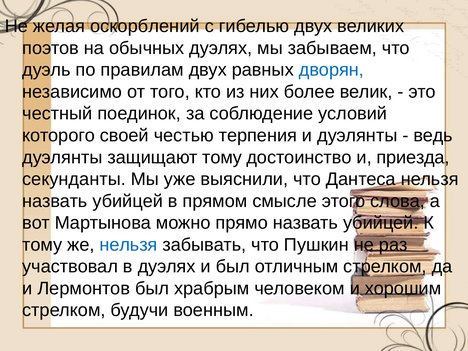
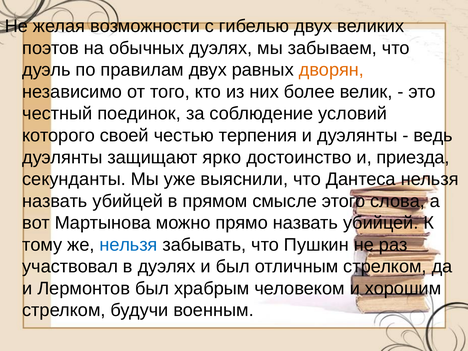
оскорблений: оскорблений -> возможности (145, 26)
дворян colour: blue -> orange (331, 70)
защищают тому: тому -> ярко (222, 157)
